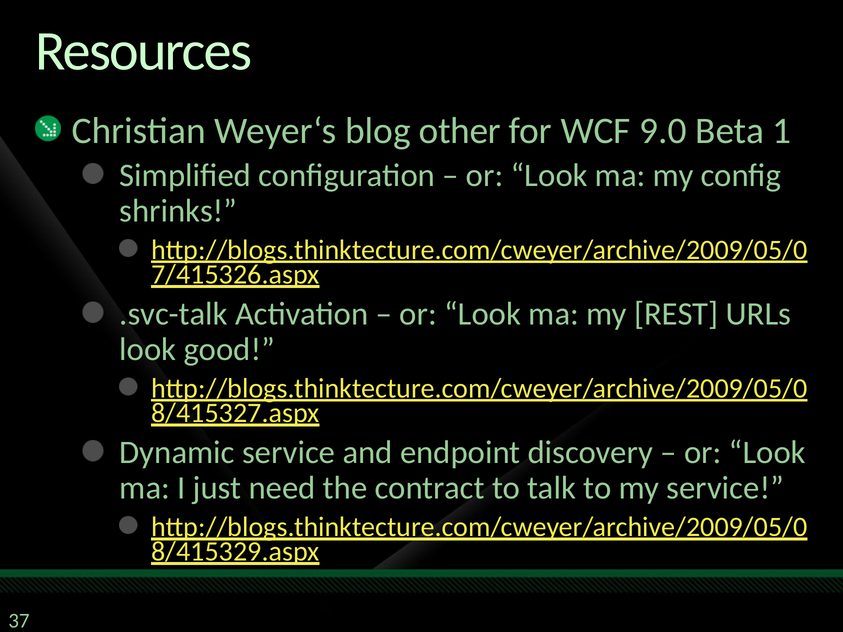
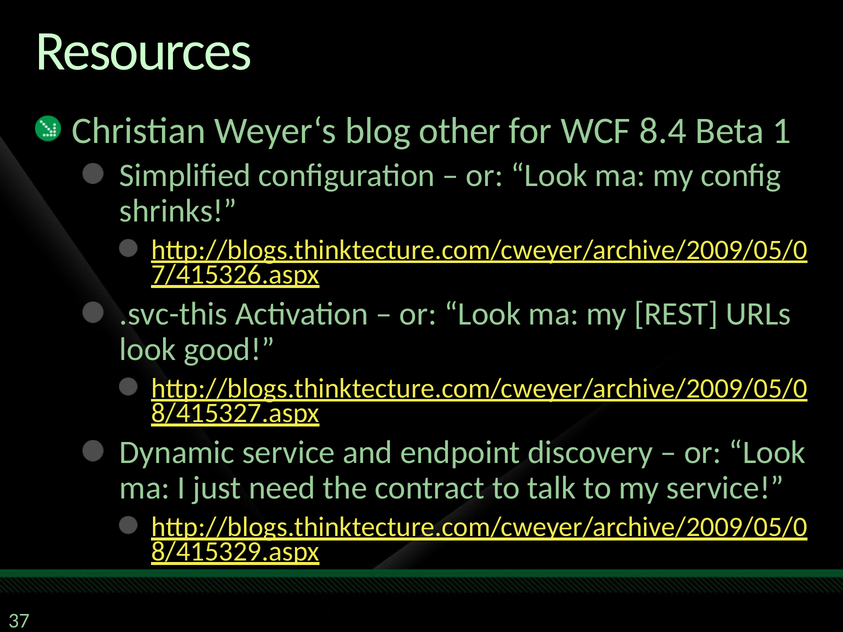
9.0: 9.0 -> 8.4 (663, 131)
.svc-talk: .svc-talk -> .svc-this (174, 314)
